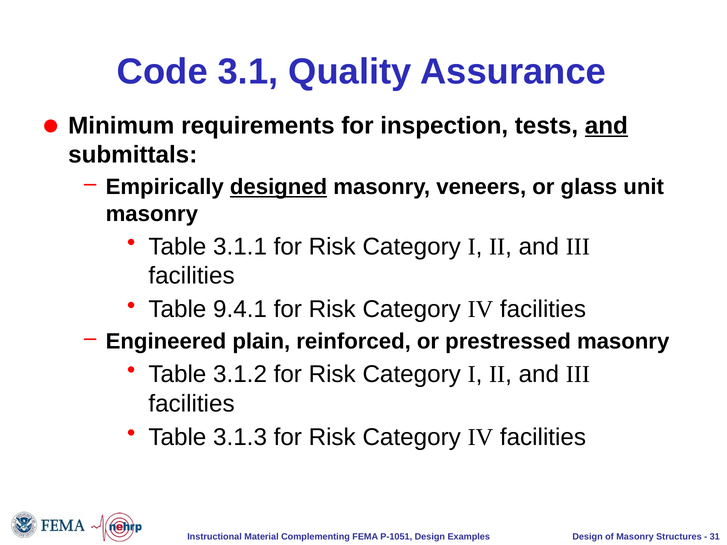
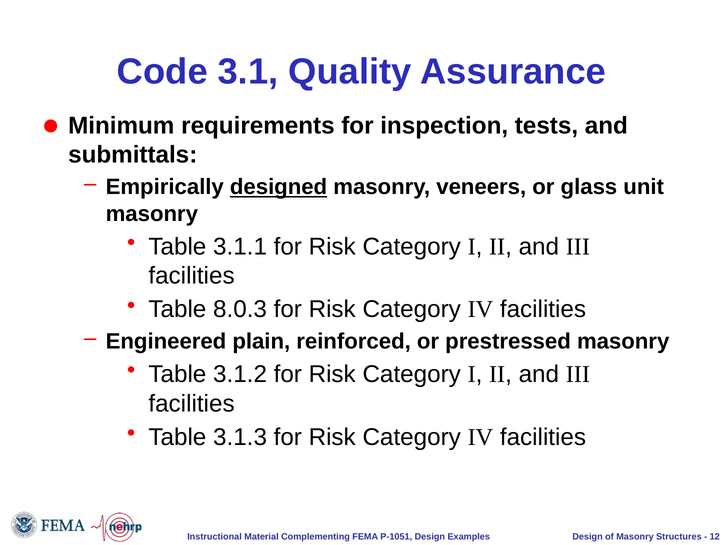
and underline: present -> none (606, 126)
9.4.1: 9.4.1 -> 8.0.3 (240, 310)
31: 31 -> 12 (715, 537)
